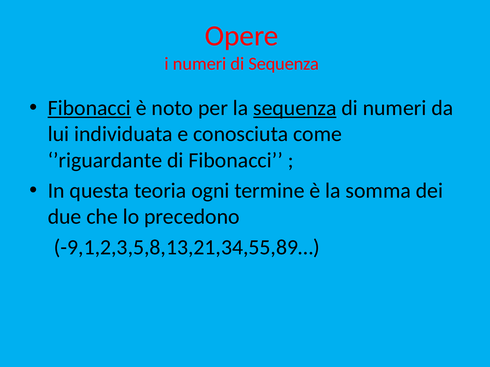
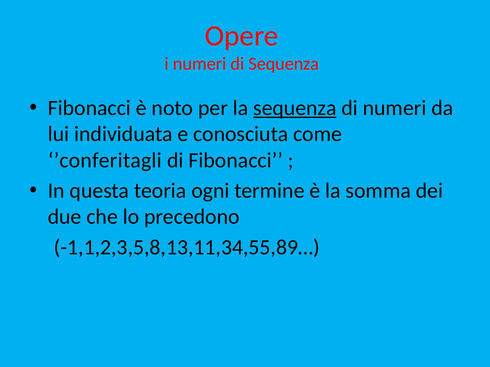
Fibonacci underline: present -> none (89, 108)
’riguardante: ’riguardante -> ’conferitagli (105, 160)
-9,1,2,3,5,8,13,21,34,55,89…: -9,1,2,3,5,8,13,21,34,55,89… -> -1,1,2,3,5,8,13,11,34,55,89… (187, 248)
